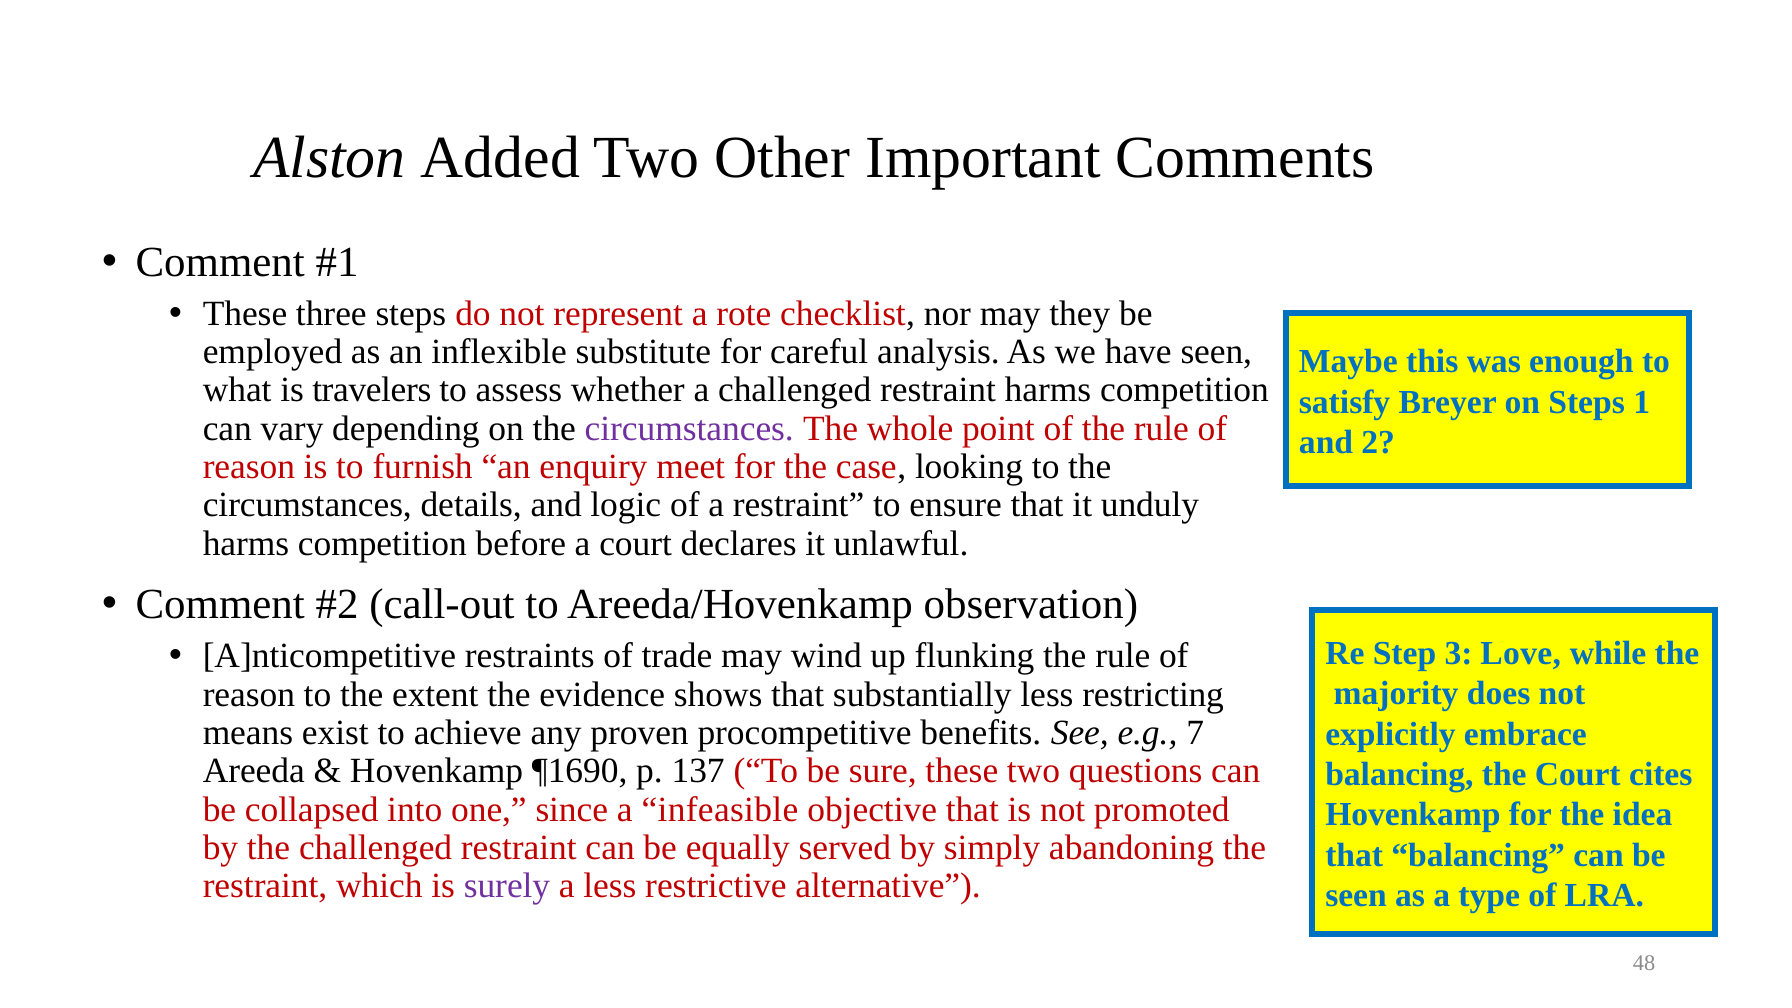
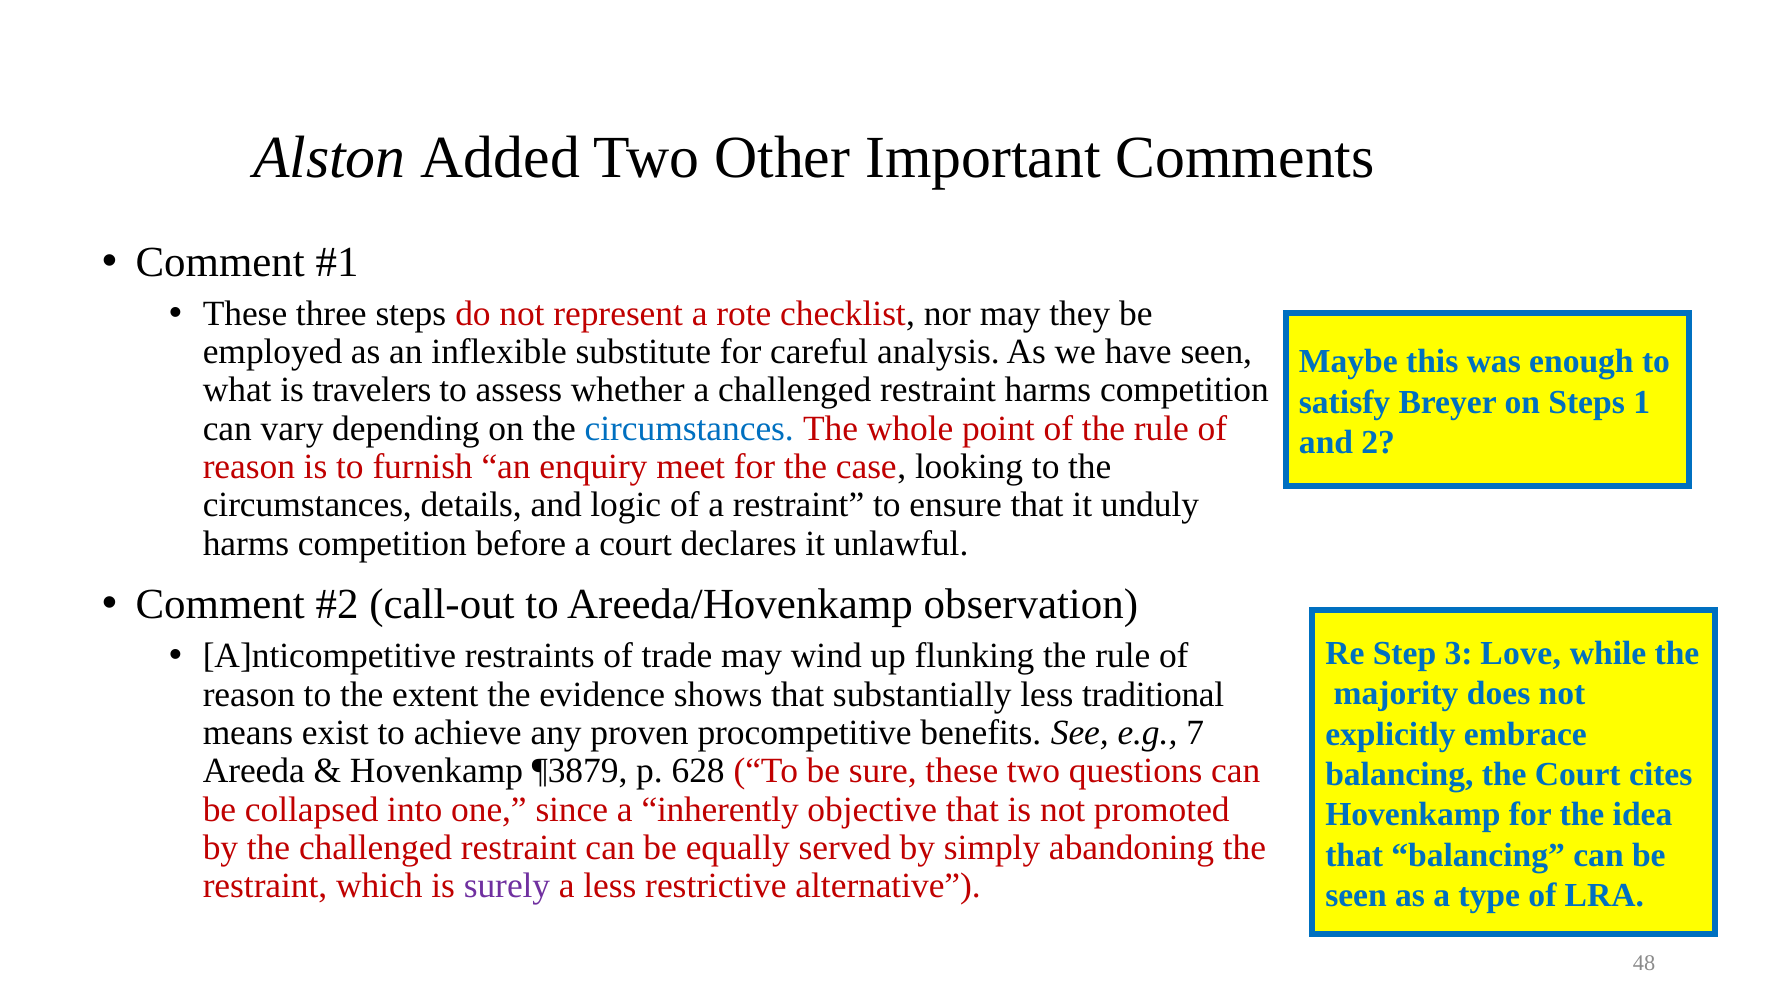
circumstances colour: purple -> blue (689, 429)
restricting: restricting -> traditional (1153, 694)
¶1690: ¶1690 -> ¶3879 (580, 771)
137: 137 -> 628 (698, 771)
infeasible: infeasible -> inherently (720, 809)
